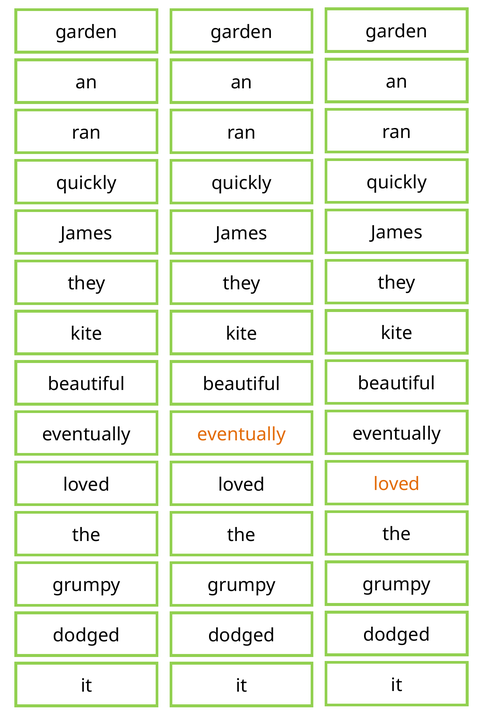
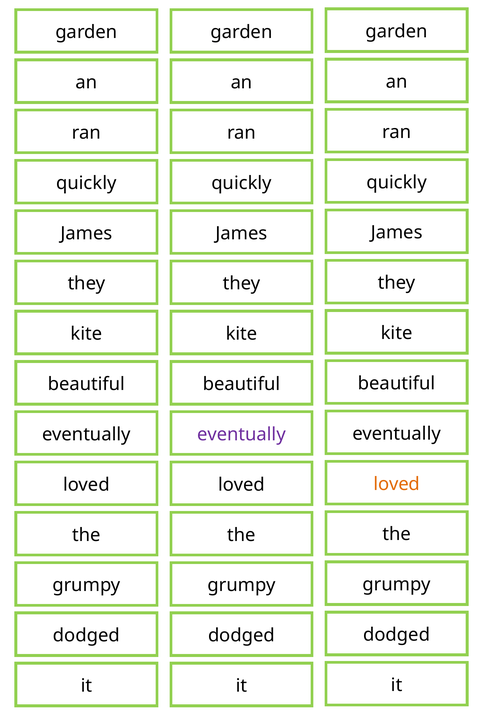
eventually colour: orange -> purple (242, 434)
